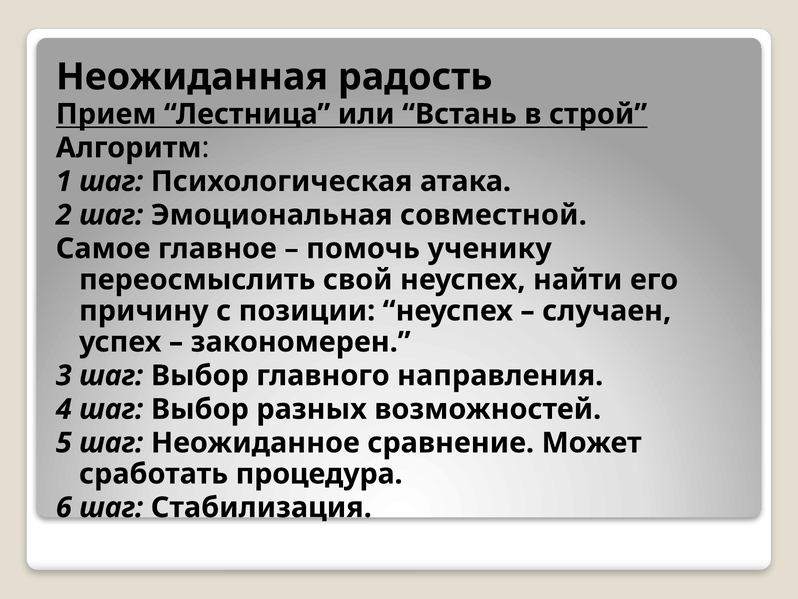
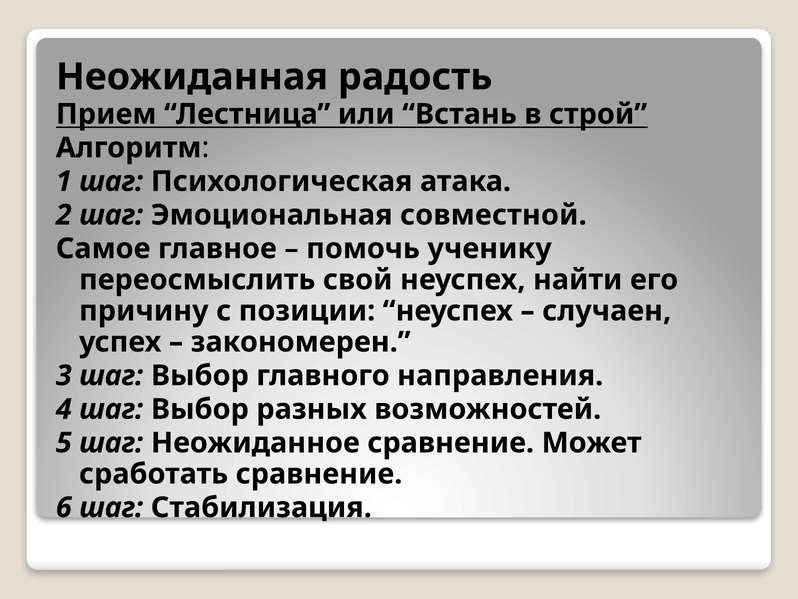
сработать процедура: процедура -> сравнение (319, 474)
